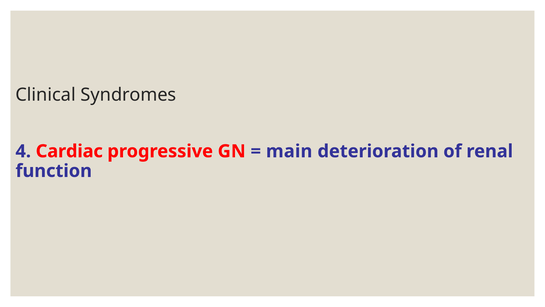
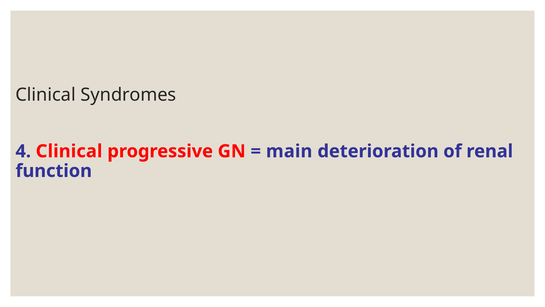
4 Cardiac: Cardiac -> Clinical (69, 151)
